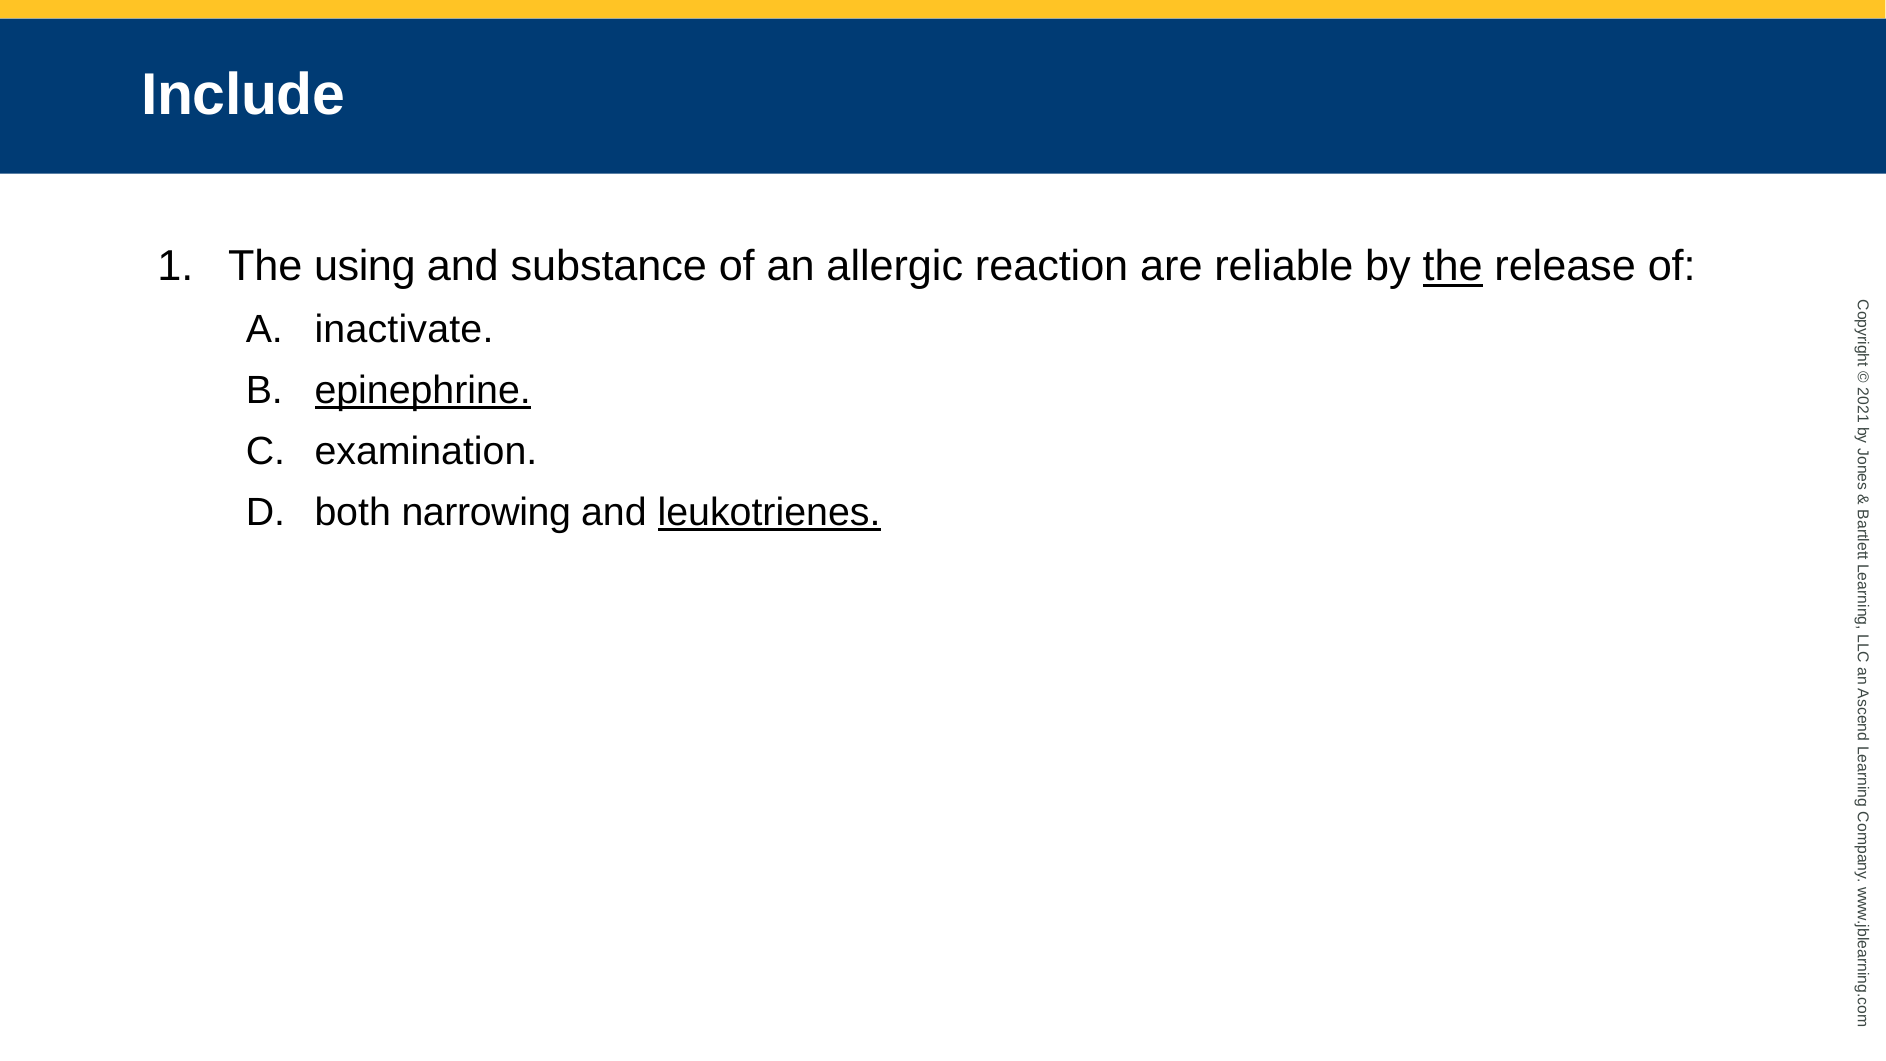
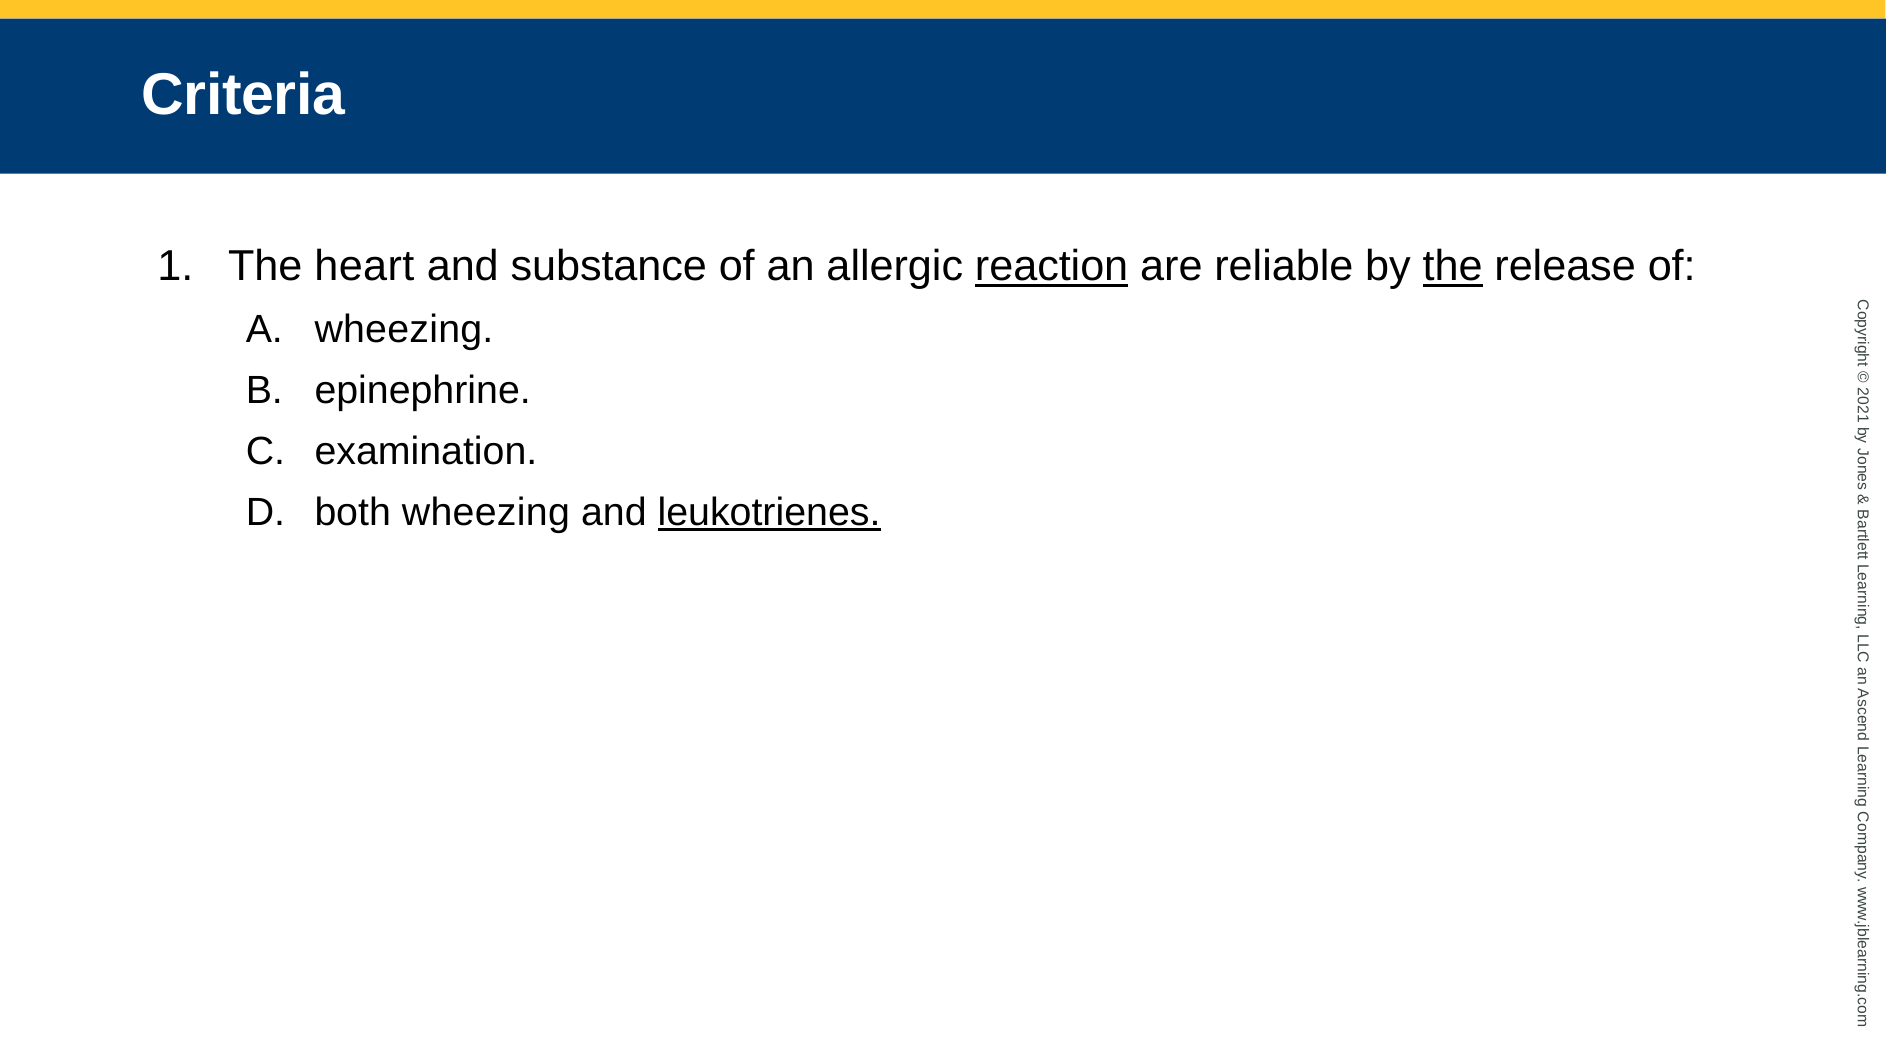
Include: Include -> Criteria (243, 95)
using: using -> heart (364, 267)
reaction underline: none -> present (1052, 267)
inactivate: inactivate -> wheezing (404, 330)
epinephrine underline: present -> none (423, 391)
both narrowing: narrowing -> wheezing (486, 512)
